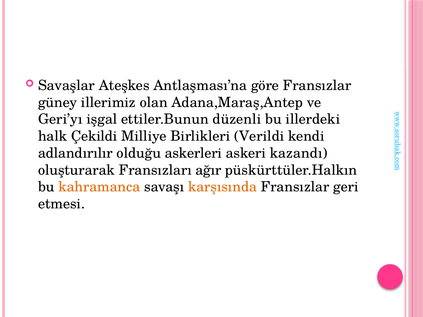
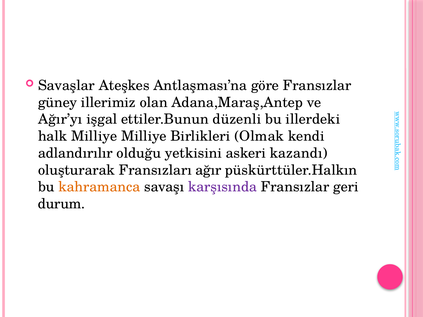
Geri’yı: Geri’yı -> Ağır’yı (60, 119)
halk Çekildi: Çekildi -> Milliye (94, 136)
Verildi: Verildi -> Olmak (259, 136)
askerleri: askerleri -> yetkisini (193, 153)
karşısında colour: orange -> purple (223, 187)
etmesi: etmesi -> durum (62, 204)
